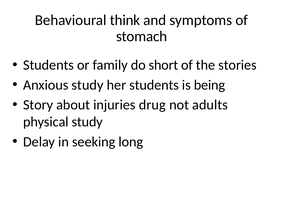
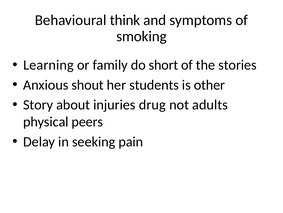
stomach: stomach -> smoking (142, 36)
Students: Students -> Learning (48, 65)
Anxious study: study -> shout (88, 85)
being: being -> other (209, 85)
physical study: study -> peers (87, 121)
long: long -> pain (131, 141)
